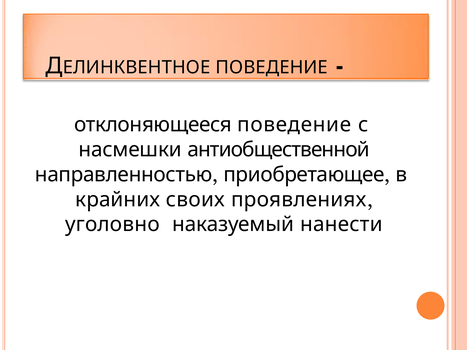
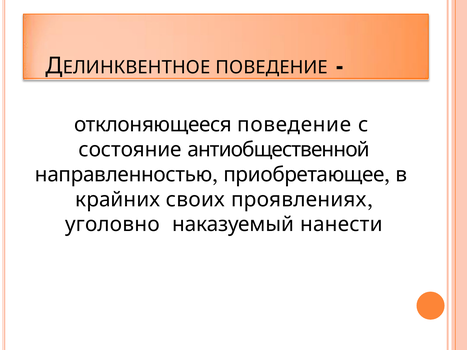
насмешки: насмешки -> состояние (130, 150)
